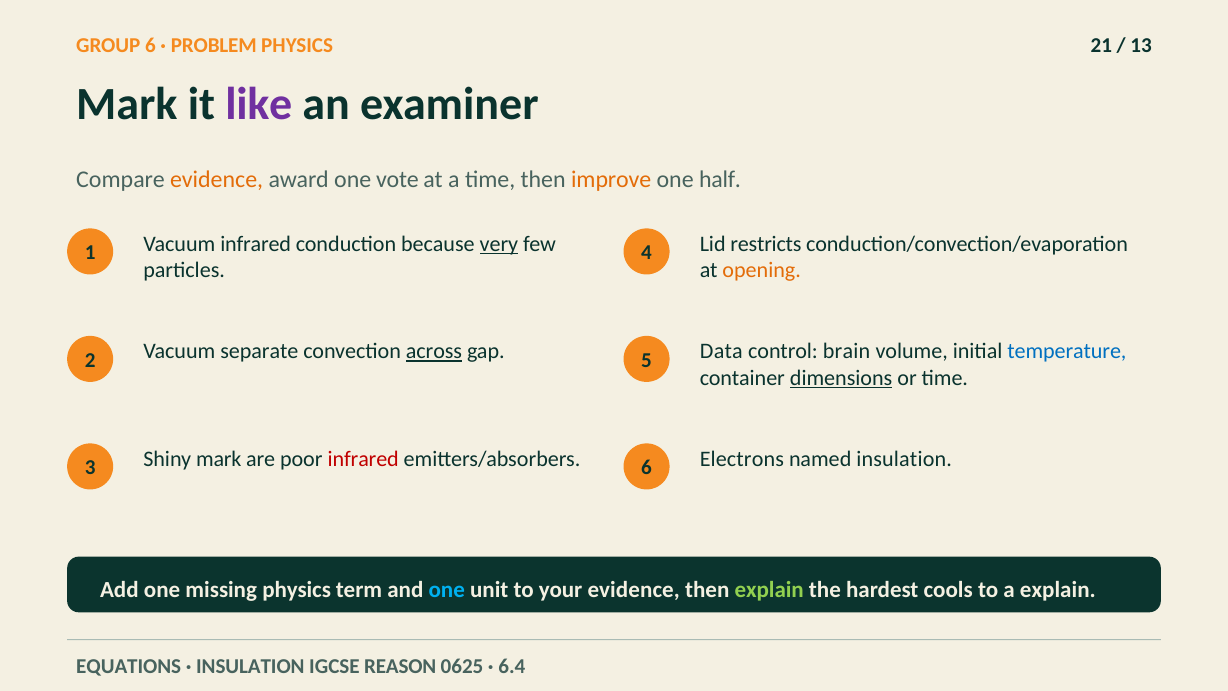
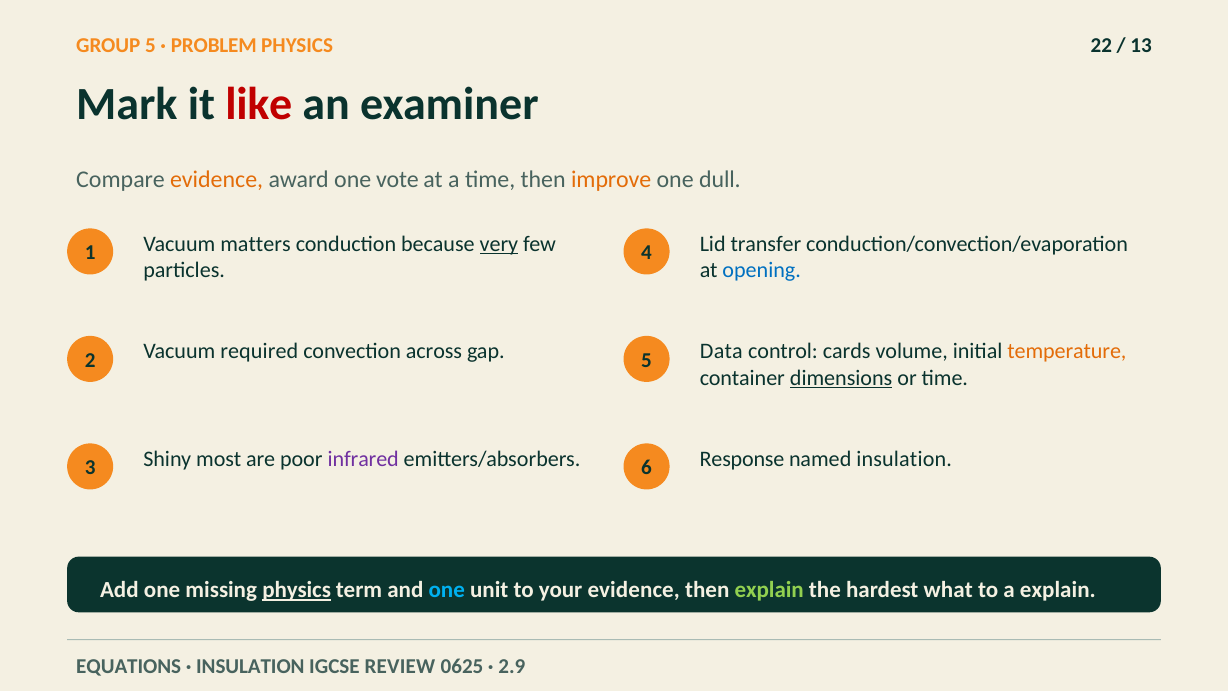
GROUP 6: 6 -> 5 (150, 46)
21: 21 -> 22 (1101, 46)
like colour: purple -> red (259, 104)
half: half -> dull (720, 180)
Vacuum infrared: infrared -> matters (256, 244)
restricts: restricts -> transfer (766, 244)
opening colour: orange -> blue (762, 270)
separate: separate -> required (259, 351)
across underline: present -> none (434, 351)
brain: brain -> cards (847, 351)
temperature colour: blue -> orange (1067, 351)
Shiny mark: mark -> most (219, 459)
infrared colour: red -> purple (363, 459)
Electrons: Electrons -> Response (742, 459)
physics underline: none -> present (297, 590)
cools: cools -> what (948, 590)
REASON: REASON -> REVIEW (400, 666)
6.4: 6.4 -> 2.9 (512, 666)
